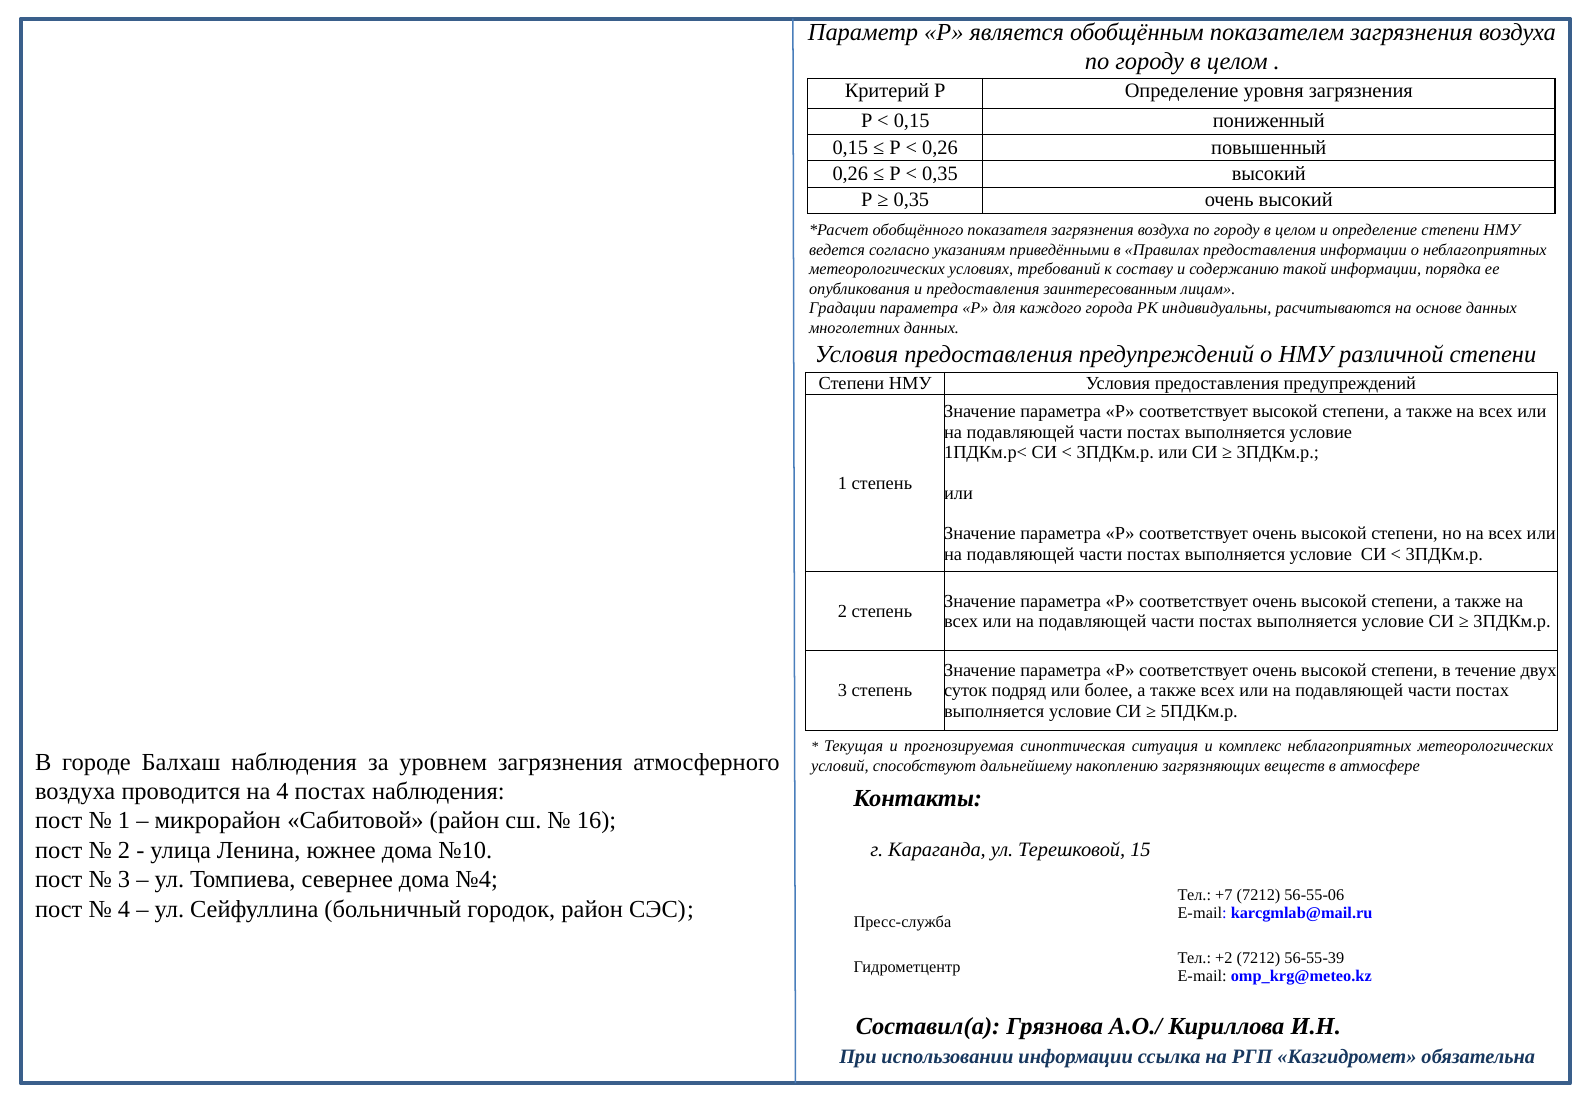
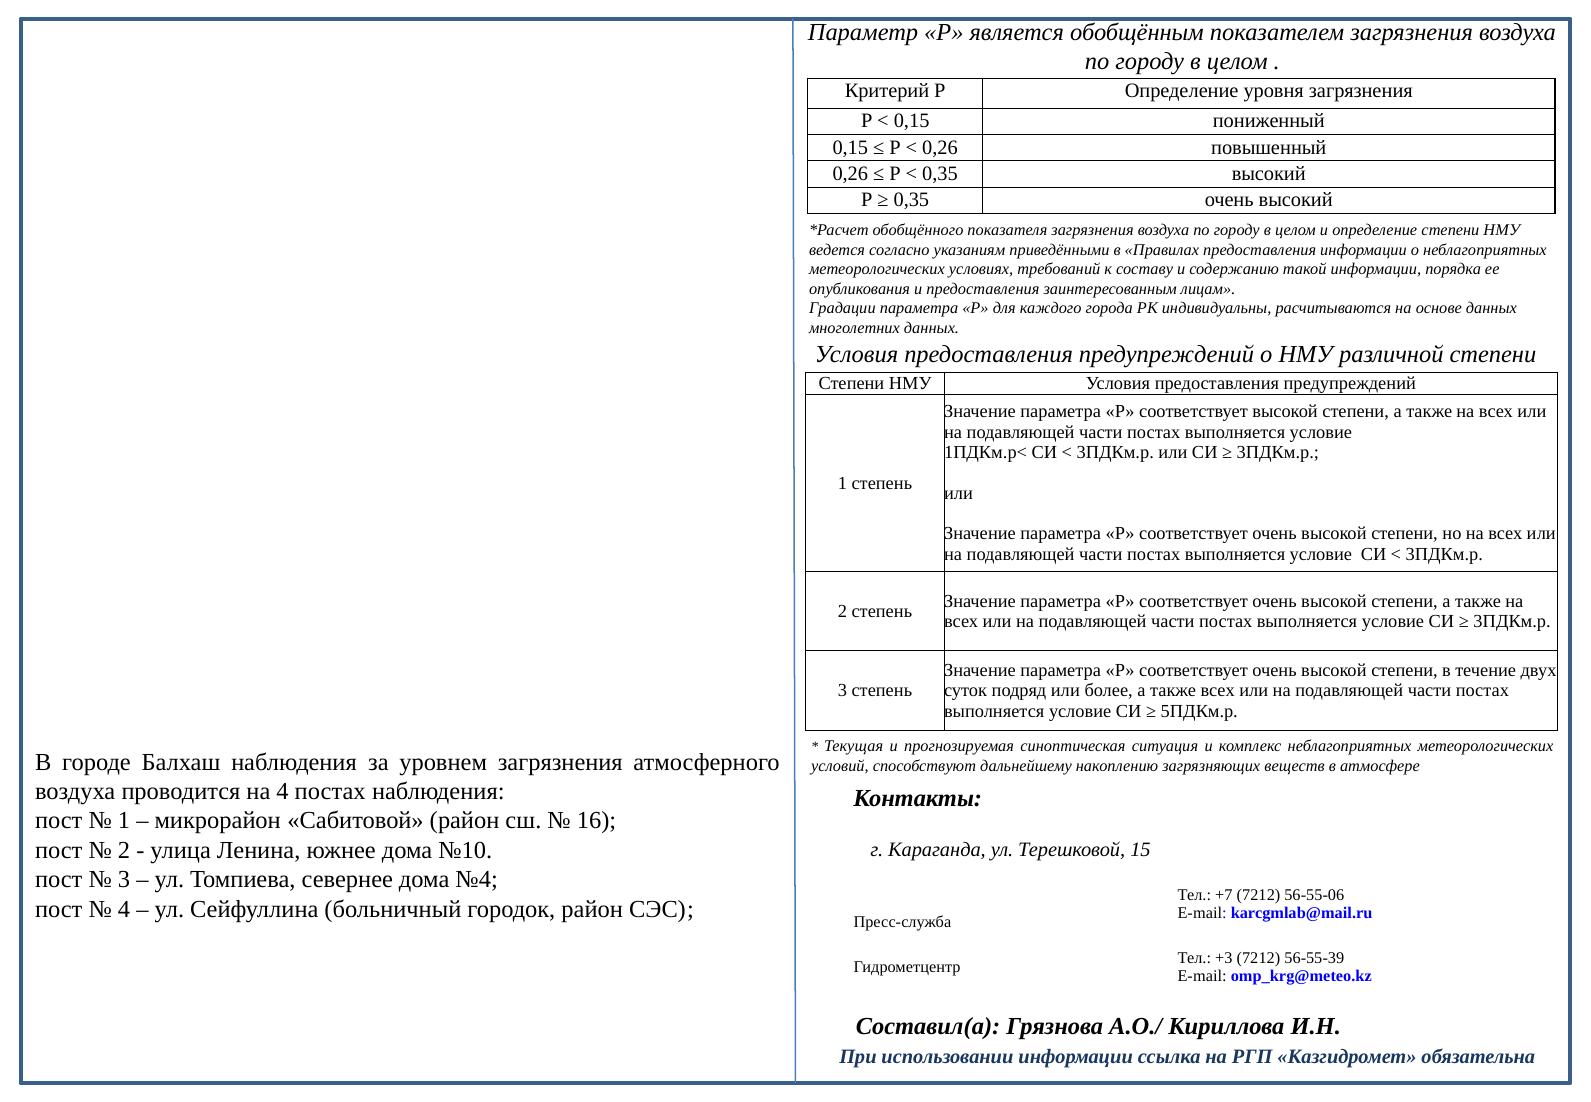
+2: +2 -> +3 (1224, 958)
